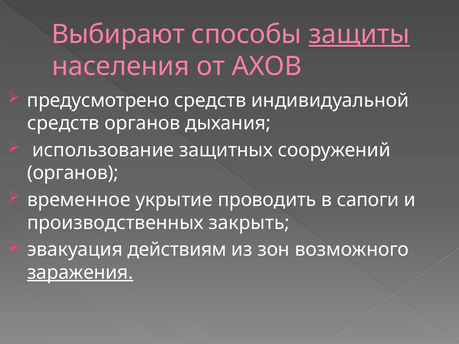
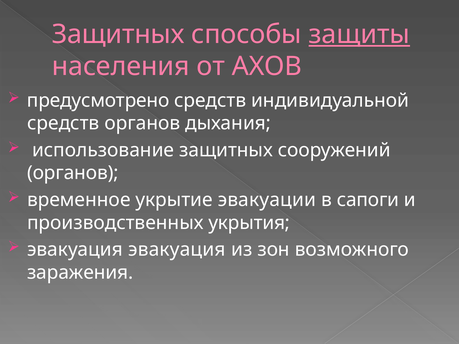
Выбирают: Выбирают -> Защитных (118, 34)
проводить: проводить -> эвакуации (267, 200)
закрыть: закрыть -> укрытия (249, 223)
эвакуация действиям: действиям -> эвакуация (177, 250)
заражения underline: present -> none (80, 273)
